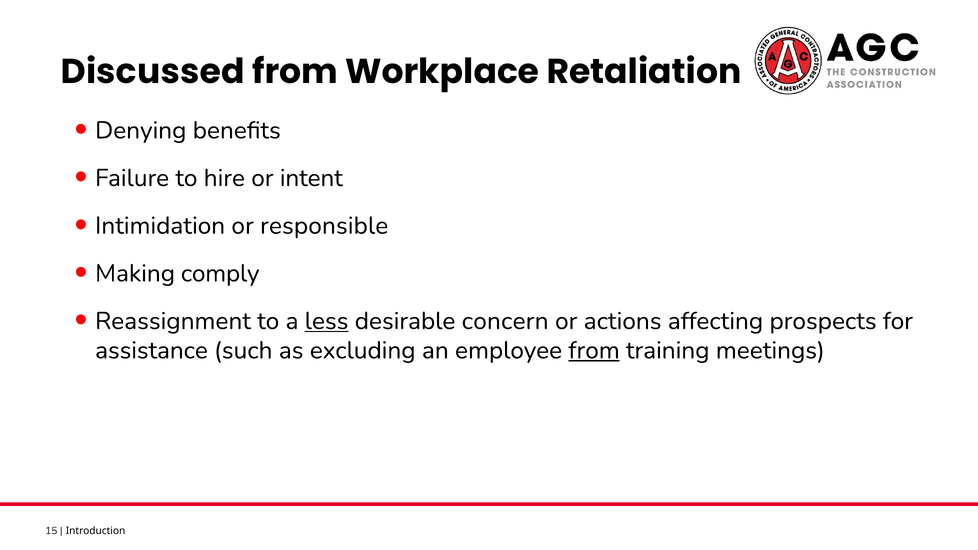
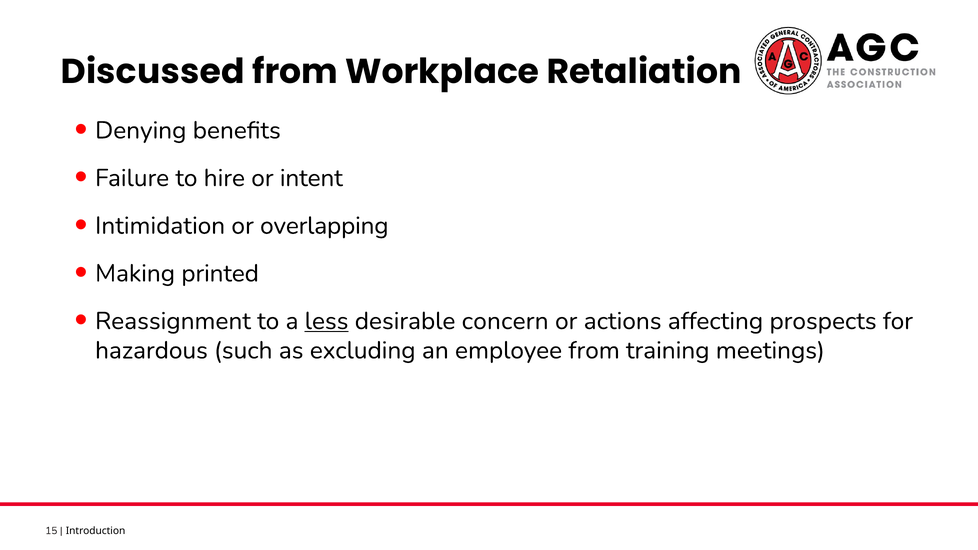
responsible: responsible -> overlapping (324, 226)
comply: comply -> printed (220, 273)
assistance: assistance -> hazardous (151, 350)
from underline: present -> none (594, 350)
